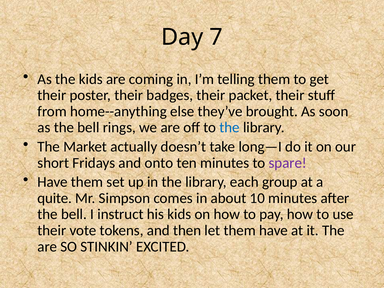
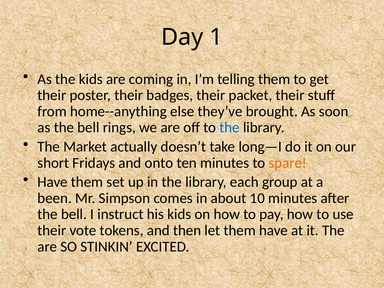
7: 7 -> 1 (216, 37)
spare colour: purple -> orange (288, 163)
quite: quite -> been (55, 198)
